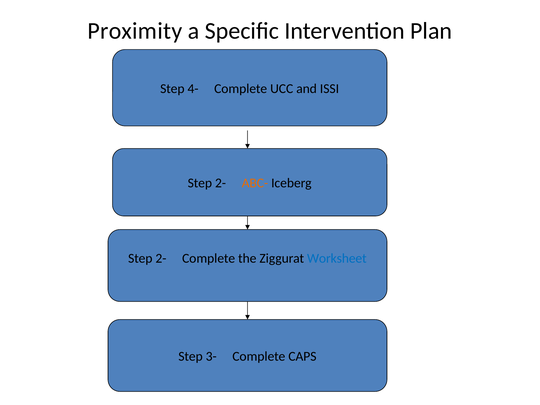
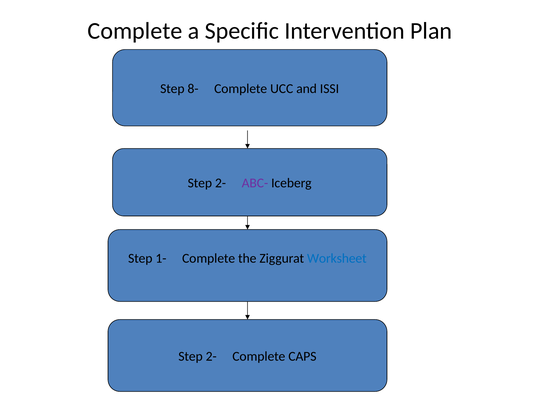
Proximity: Proximity -> Complete (135, 31)
4-: 4- -> 8- (193, 89)
ABC- colour: orange -> purple (255, 183)
2-: 2- -> 1- (161, 258)
3-: 3- -> 2- (211, 356)
